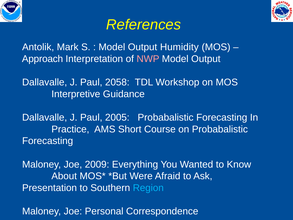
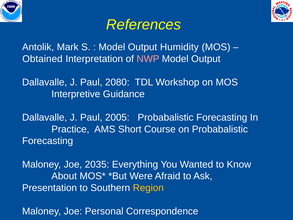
Approach: Approach -> Obtained (42, 59)
2058: 2058 -> 2080 (117, 82)
2009: 2009 -> 2035 (97, 164)
Region colour: light blue -> yellow (148, 188)
